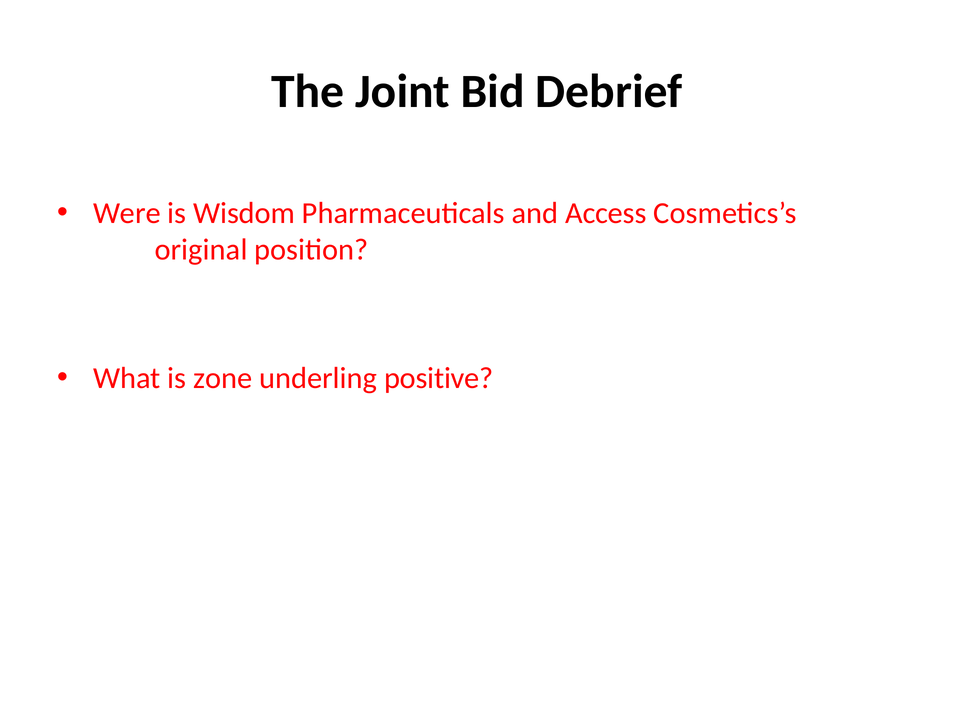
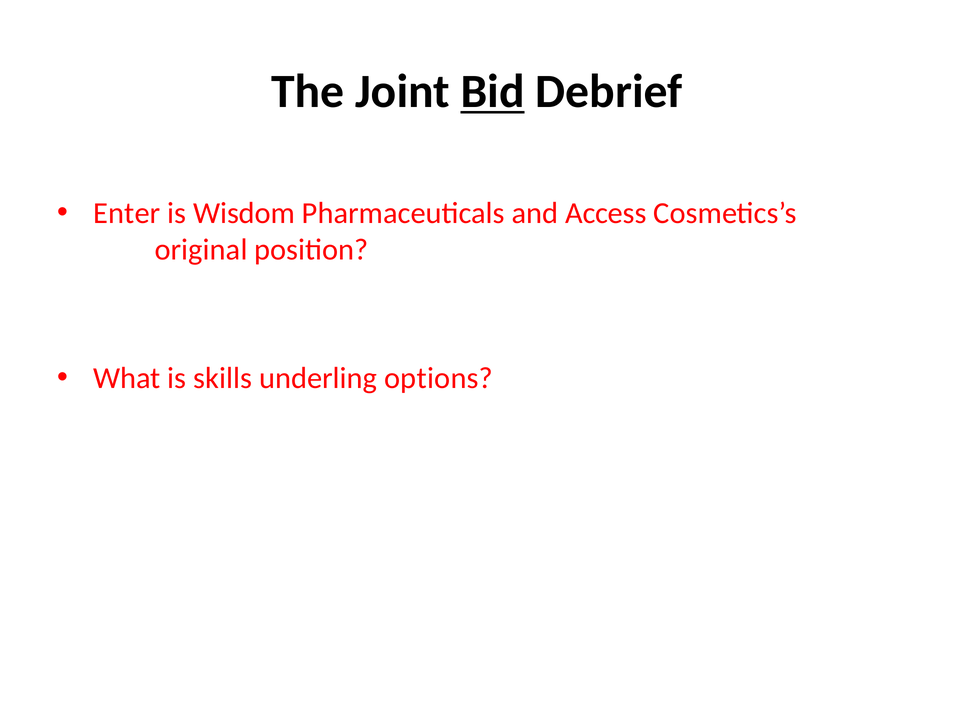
Bid underline: none -> present (493, 92)
Were: Were -> Enter (127, 213)
zone: zone -> skills (223, 378)
positive: positive -> options (439, 378)
